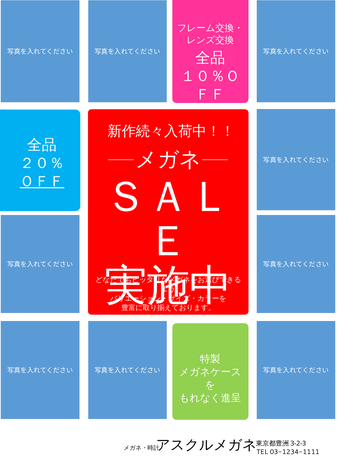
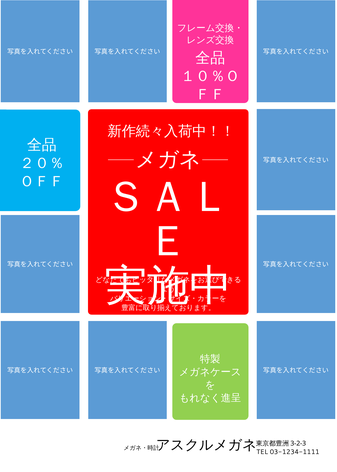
ＯＦＦ underline: present -> none (42, 182)
